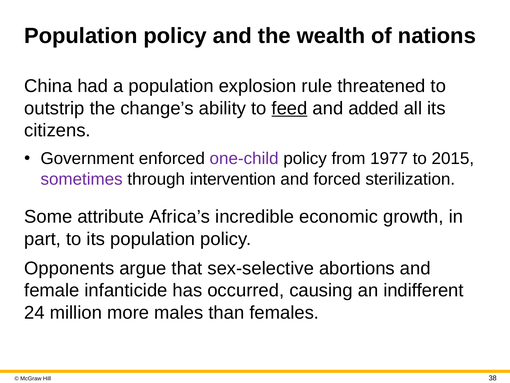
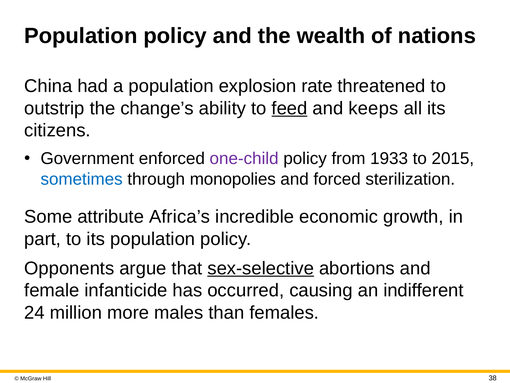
rule: rule -> rate (317, 86)
added: added -> keeps (373, 108)
1977: 1977 -> 1933 (389, 158)
sometimes colour: purple -> blue (82, 179)
intervention: intervention -> monopolies (233, 179)
sex-selective underline: none -> present (261, 268)
